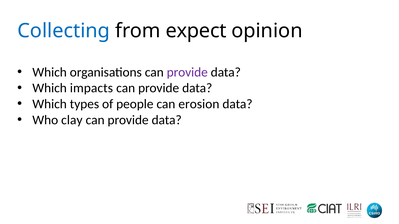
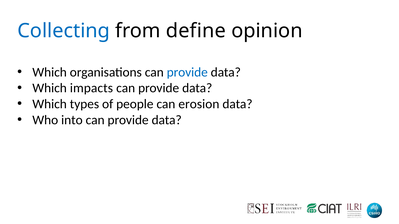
expect: expect -> define (196, 31)
provide colour: purple -> blue (187, 72)
clay: clay -> into (72, 120)
